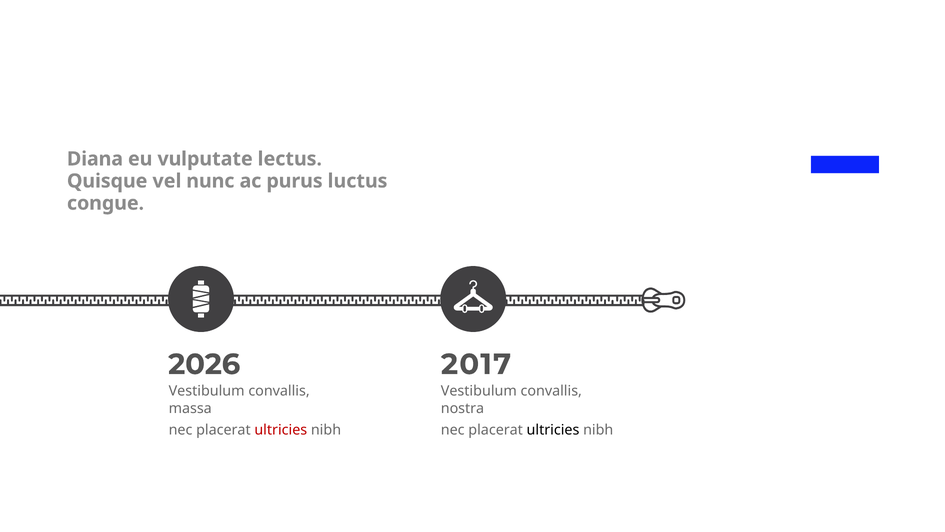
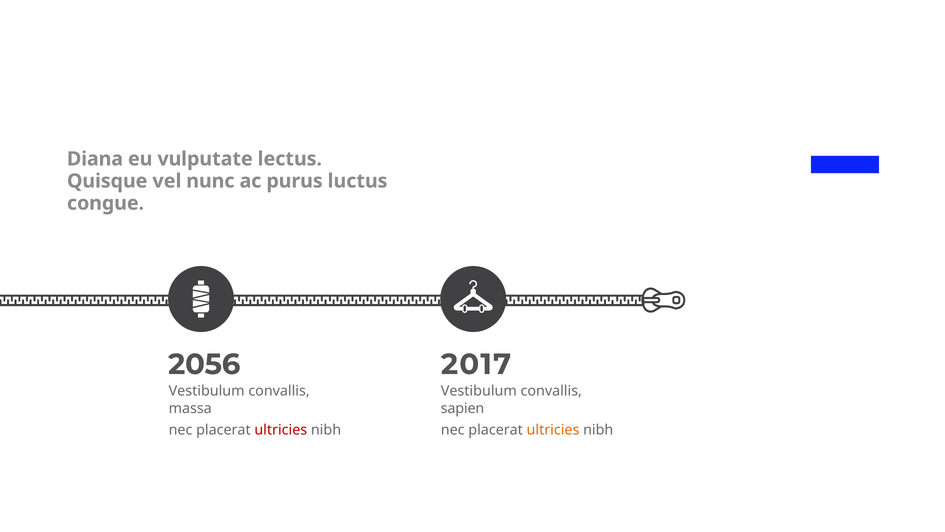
2026: 2026 -> 2056 (204, 364)
nostra: nostra -> sapien (462, 408)
ultricies colour: black -> orange (553, 430)
